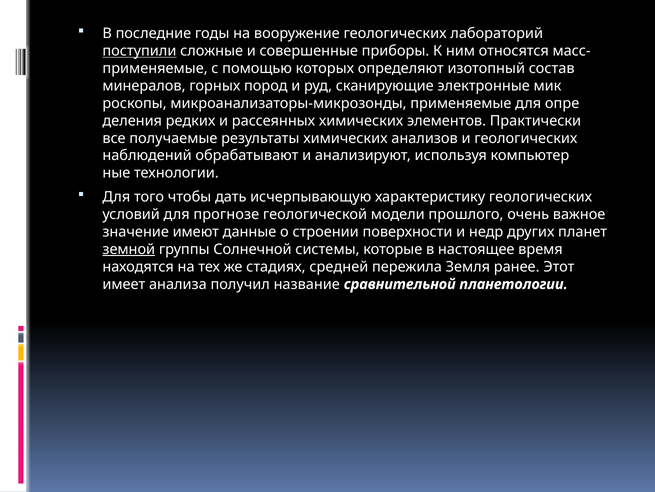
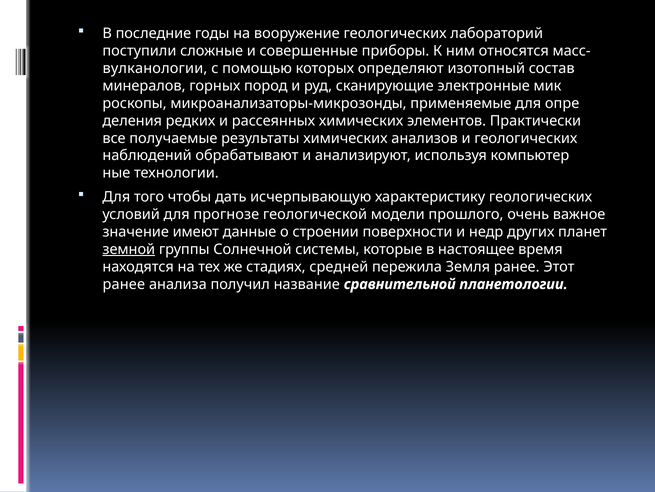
поступили underline: present -> none (139, 51)
применяемые: применяемые -> вулканологии (155, 68)
имеет: имеет -> ранее (124, 284)
